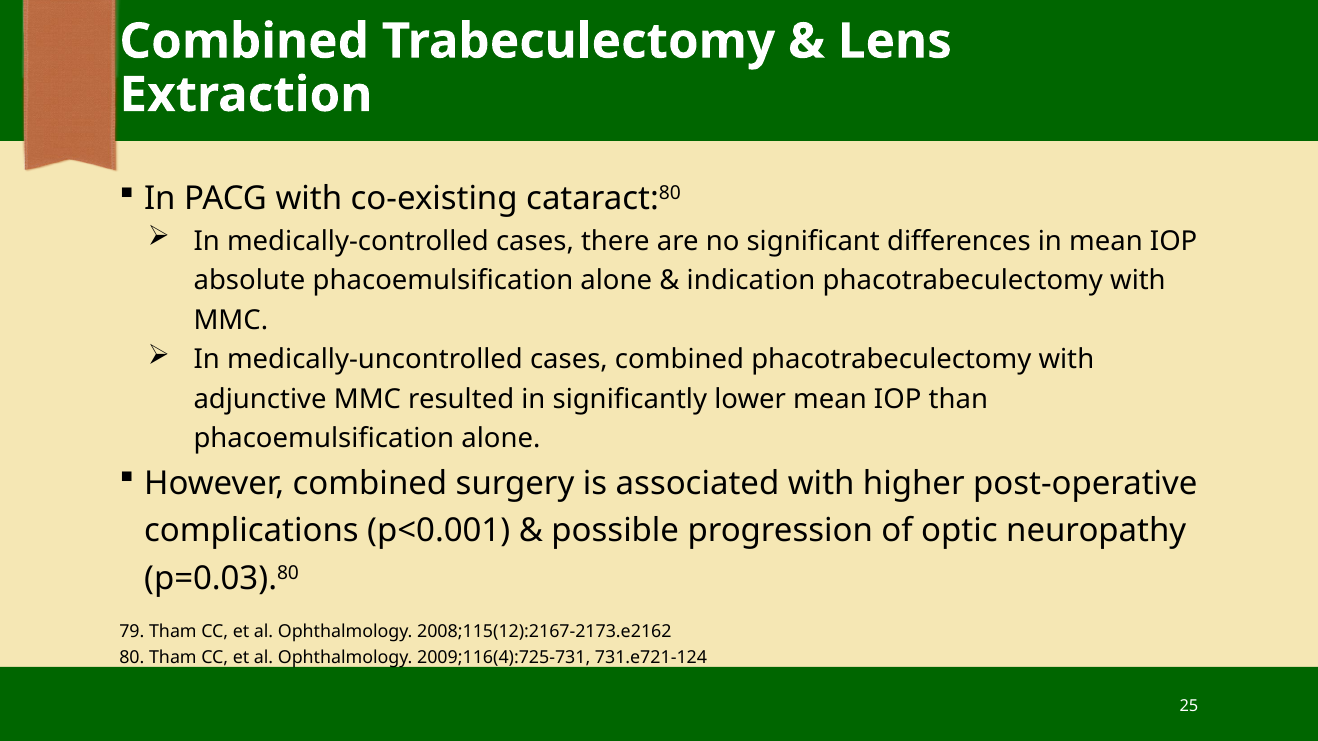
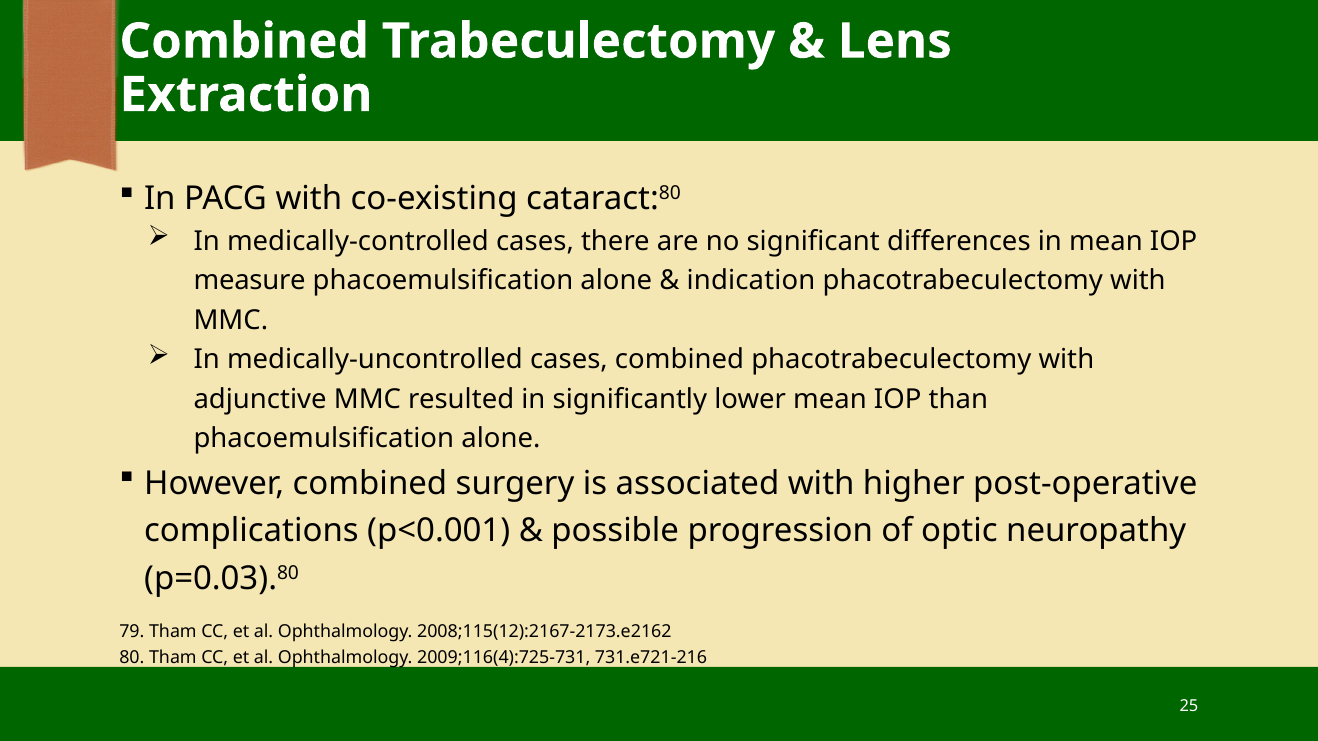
absolute: absolute -> measure (250, 281)
731.e721-124: 731.e721-124 -> 731.e721-216 (651, 658)
